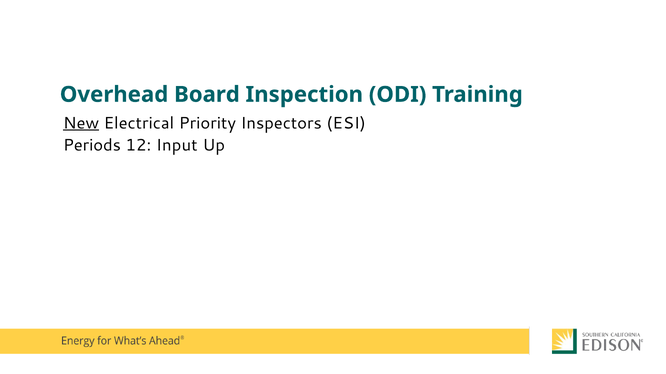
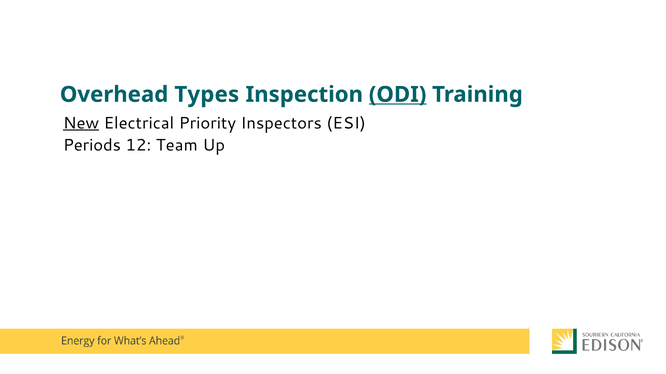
Board: Board -> Types (207, 95)
ODI underline: none -> present (398, 95)
Input: Input -> Team (177, 145)
